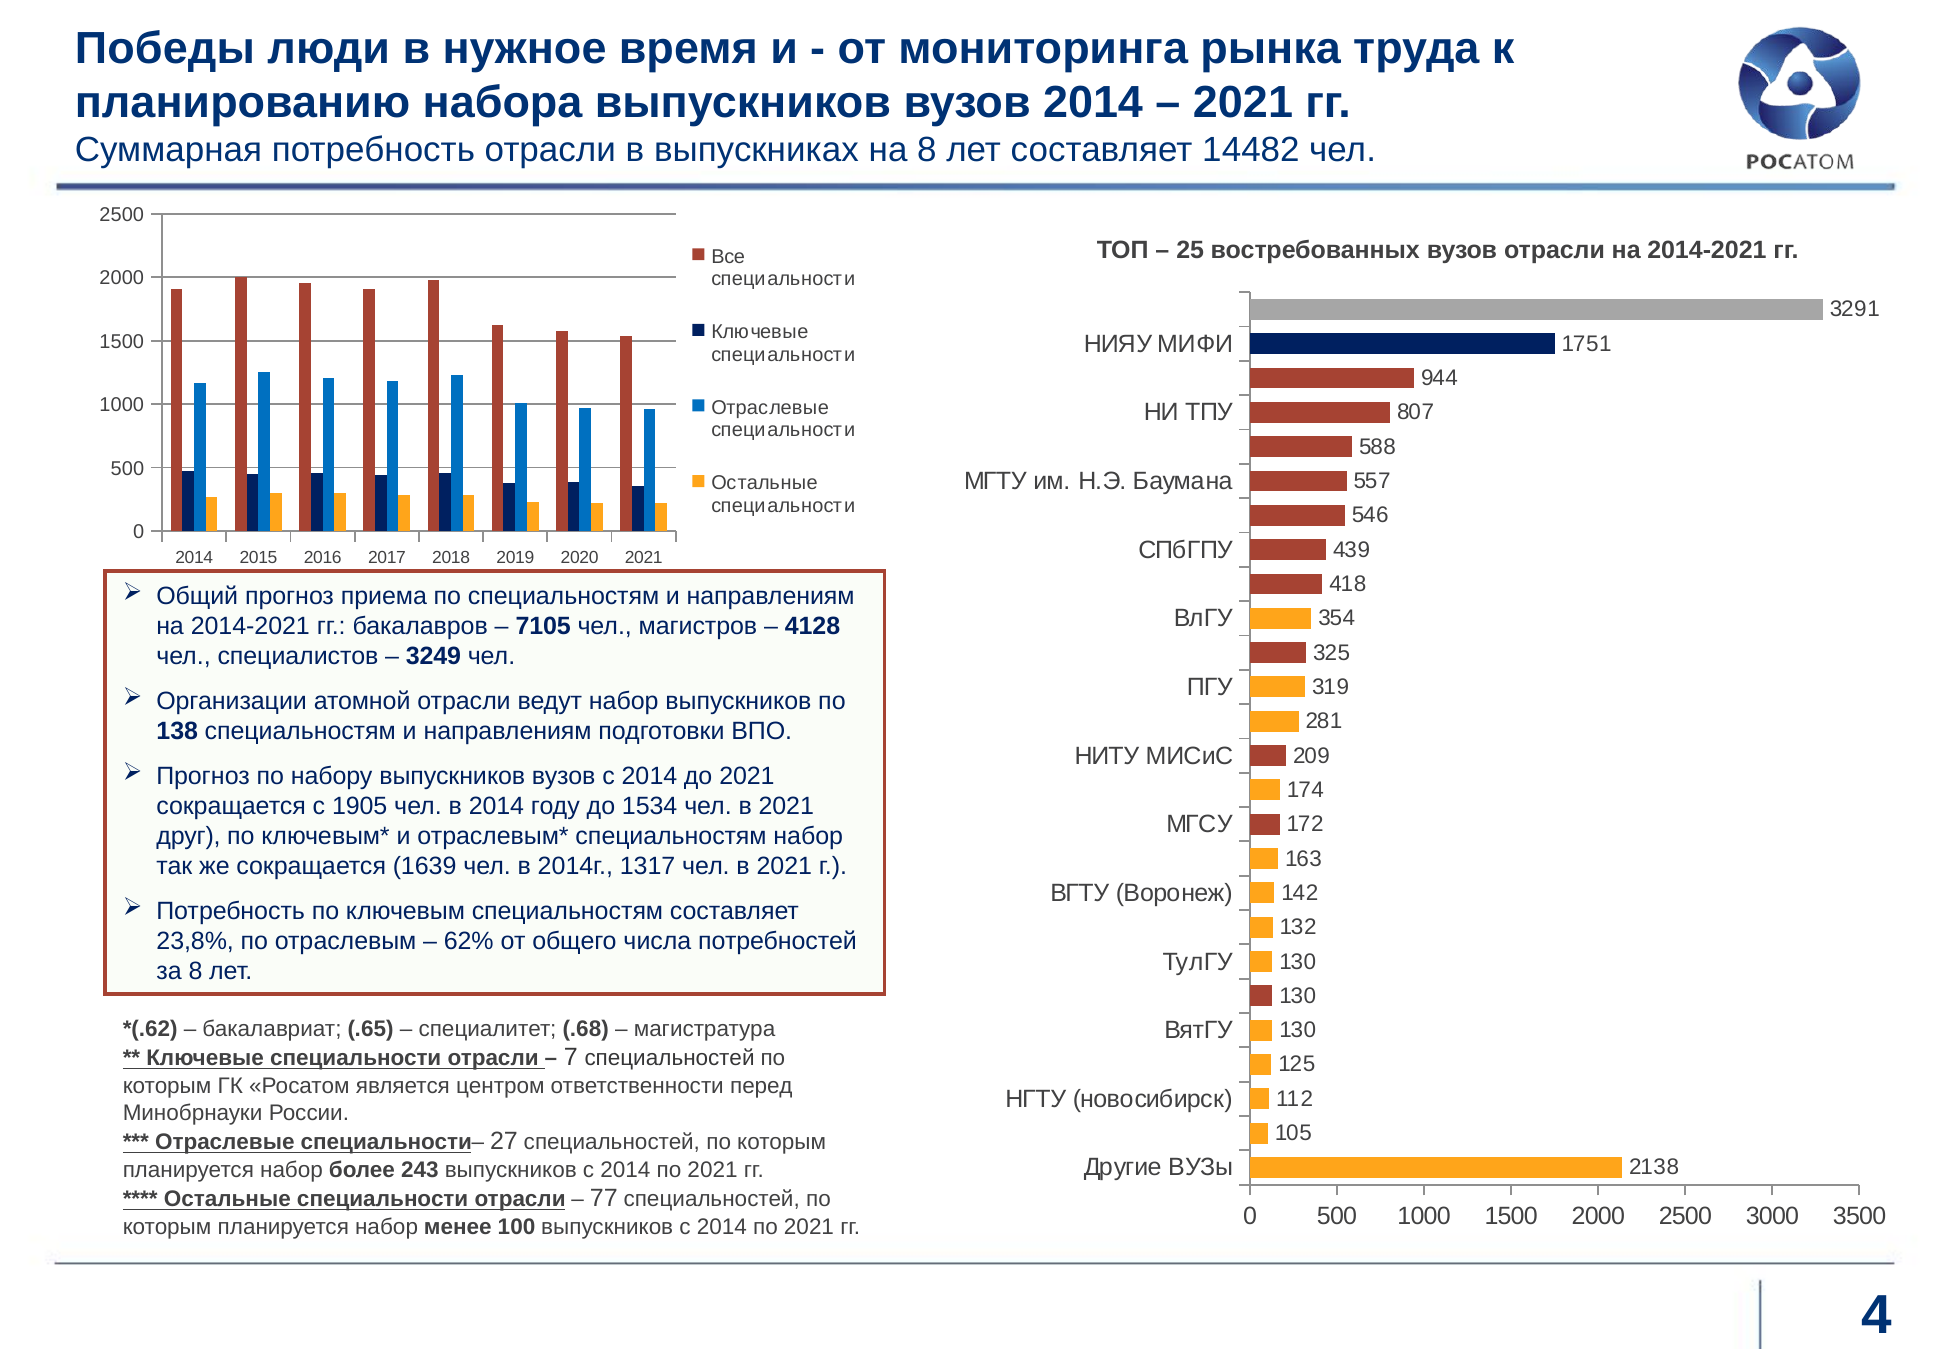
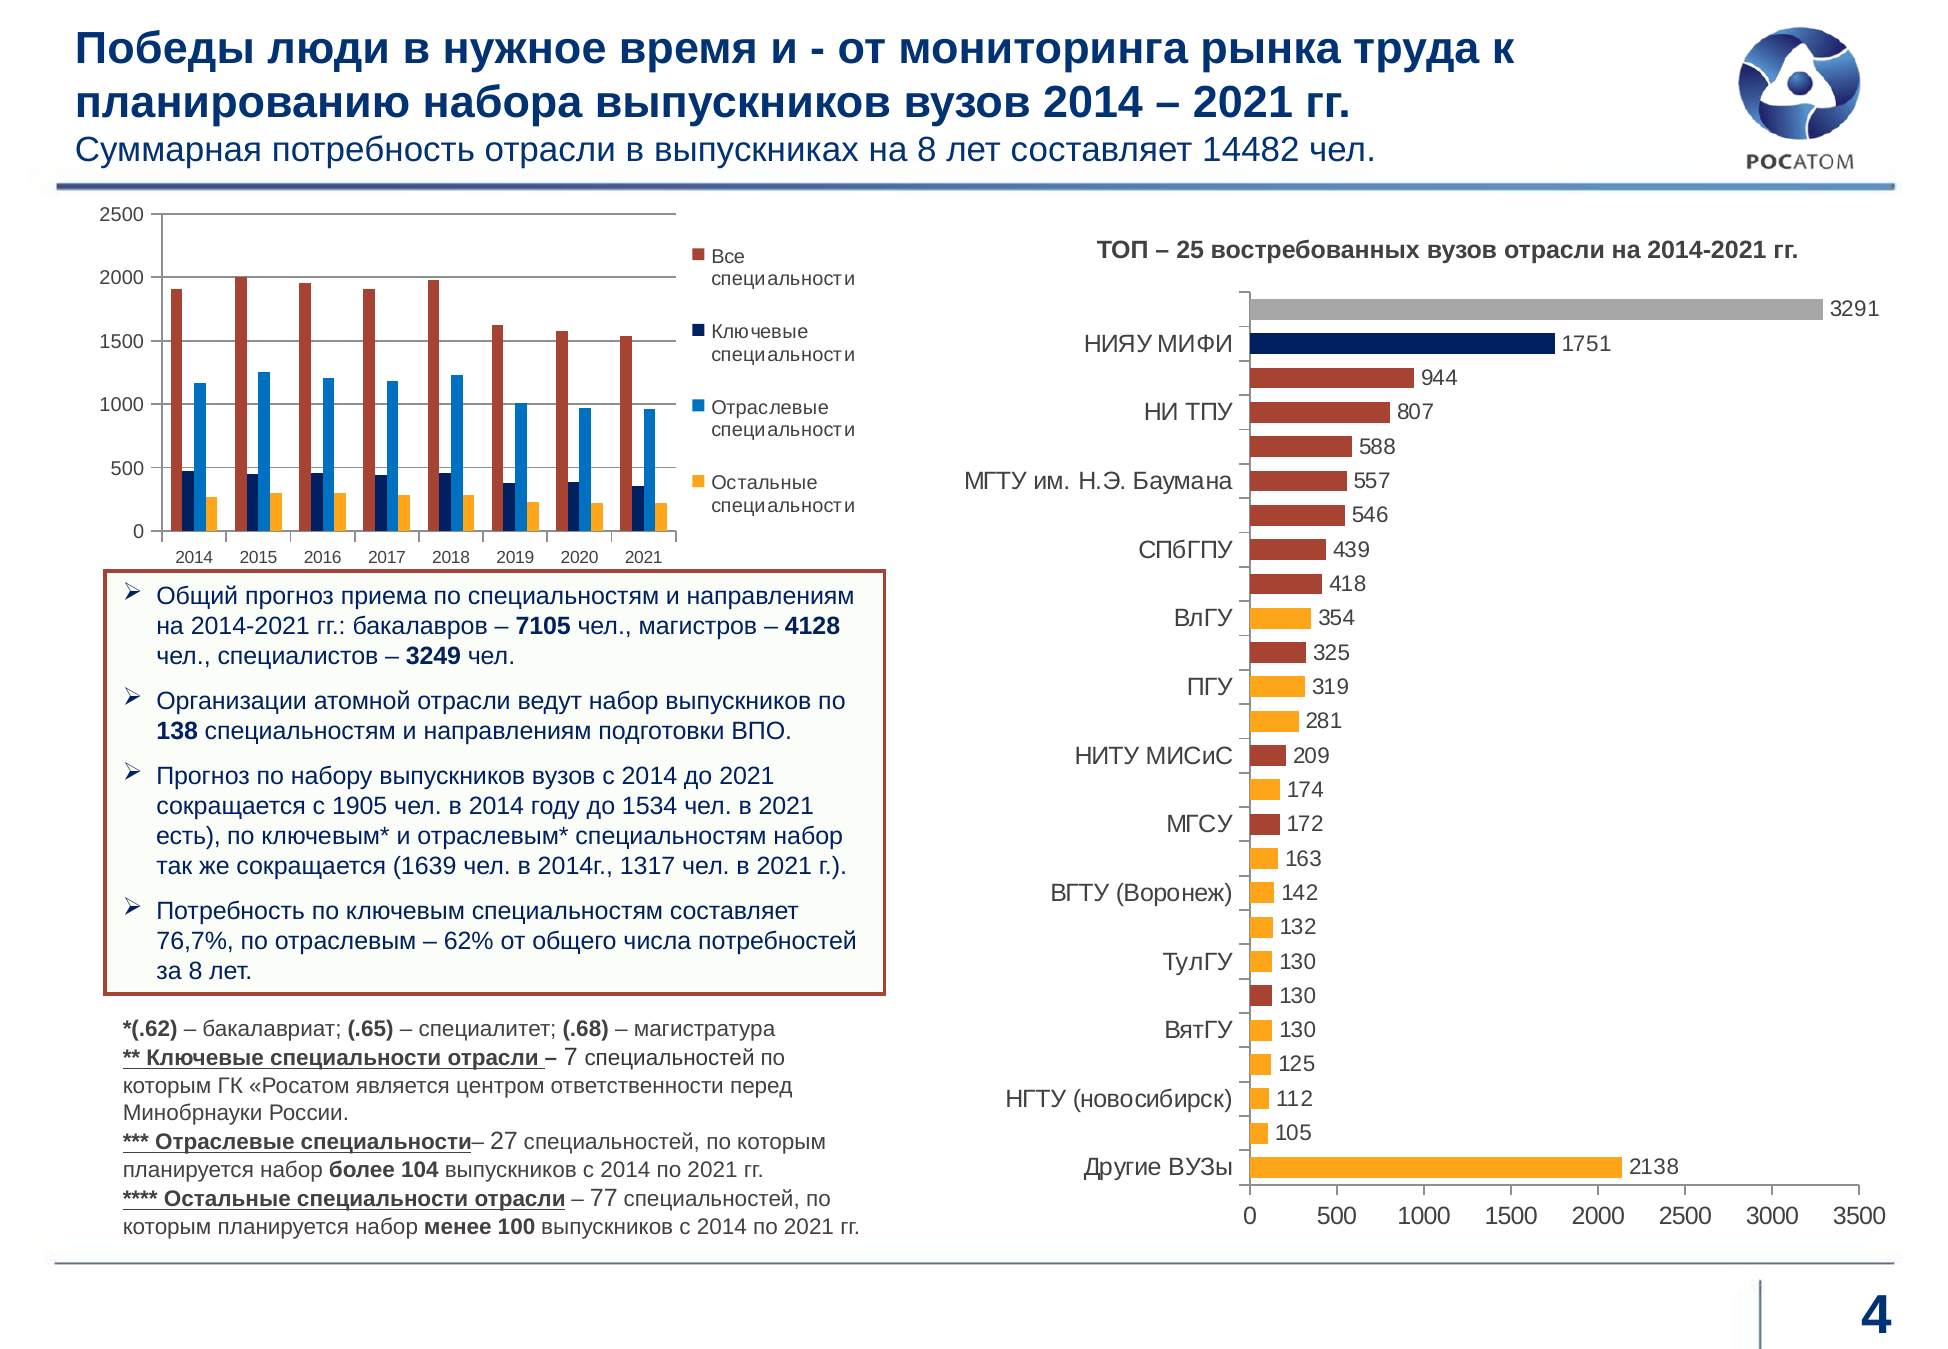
друг: друг -> есть (188, 836)
23,8%: 23,8% -> 76,7% (195, 941)
243: 243 -> 104 (420, 1170)
